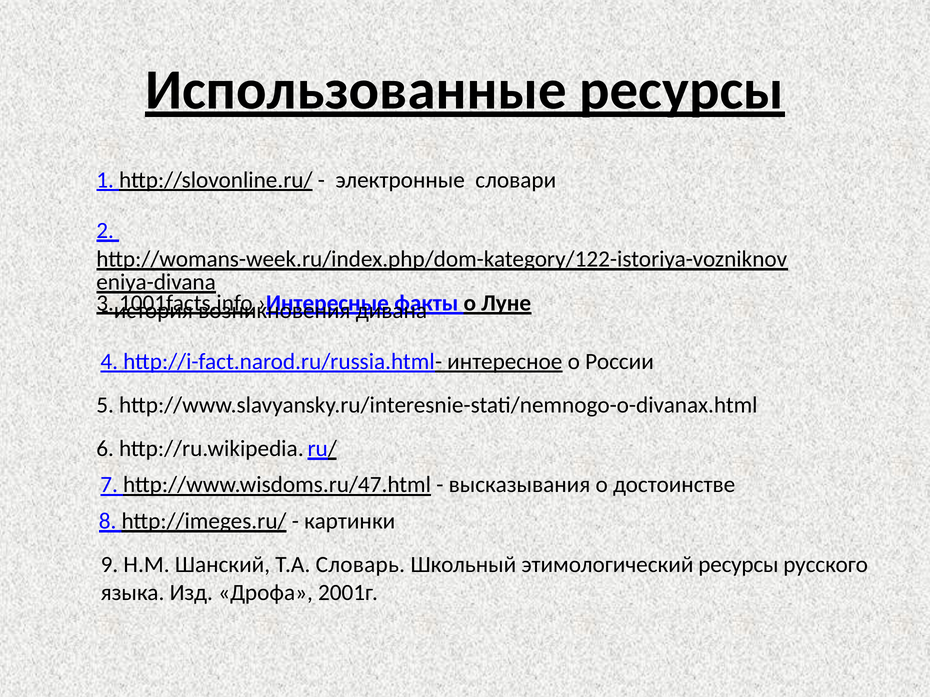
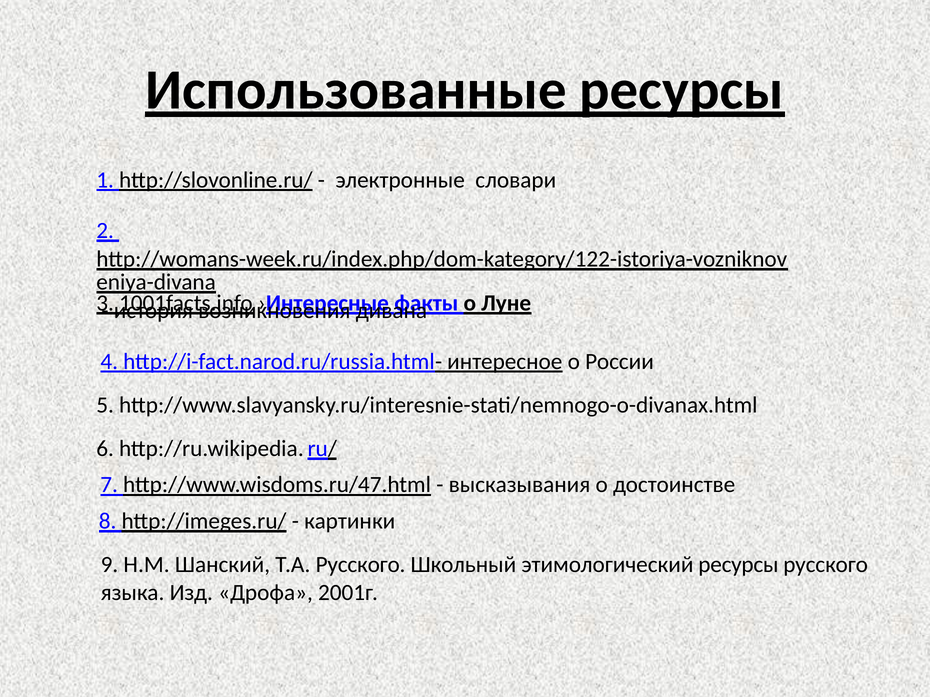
Т.А Словарь: Словарь -> Русского (361, 565)
